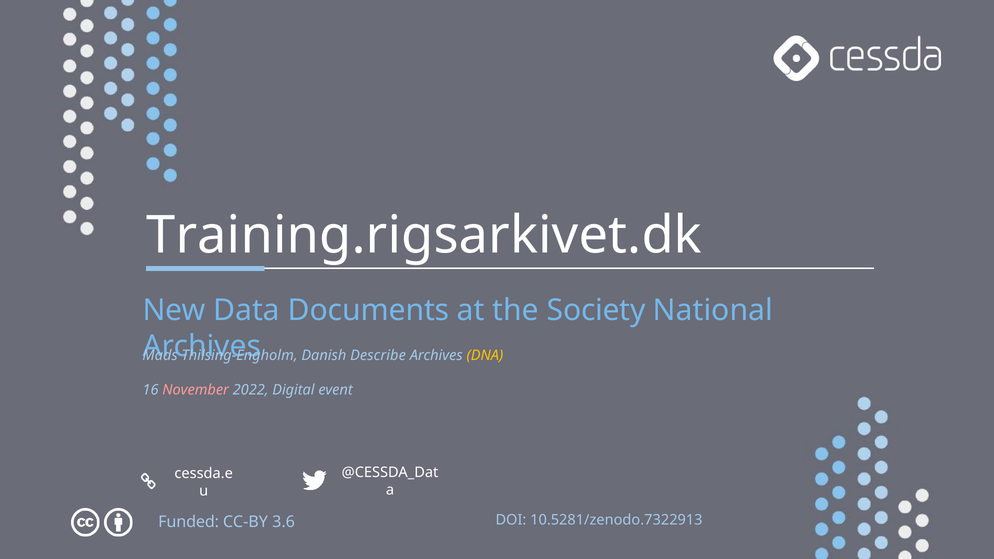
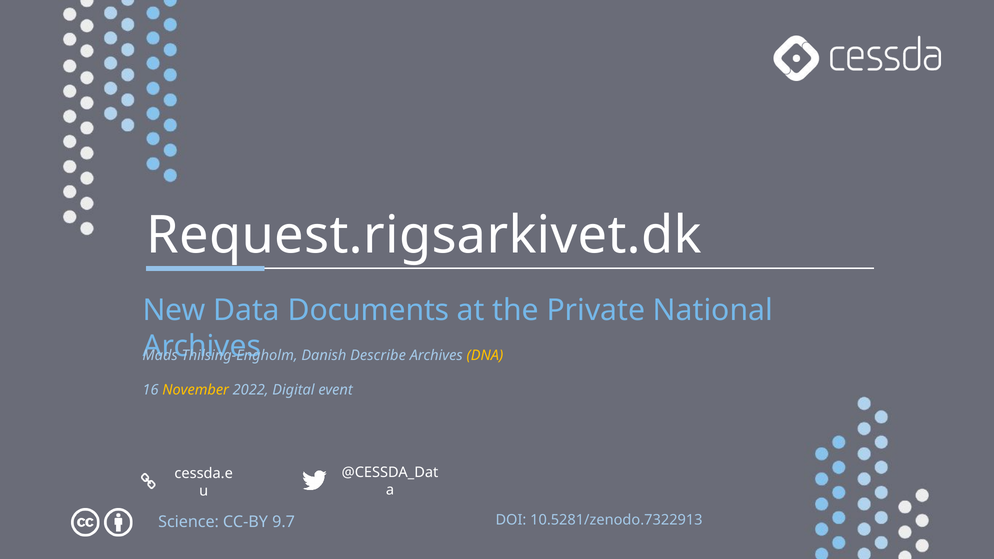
Training.rigsarkivet.dk: Training.rigsarkivet.dk -> Request.rigsarkivet.dk (424, 235)
Society: Society -> Private (596, 310)
November colour: pink -> yellow (196, 390)
Funded: Funded -> Science (189, 522)
3.6: 3.6 -> 9.7 (284, 522)
